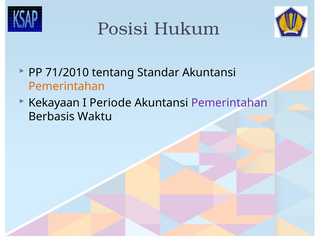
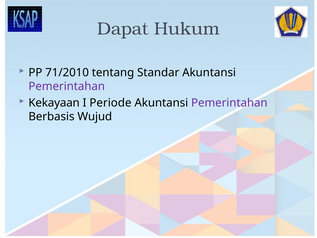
Posisi: Posisi -> Dapat (123, 29)
Pemerintahan colour: orange -> purple (67, 86)
Waktu: Waktu -> Wujud (95, 116)
